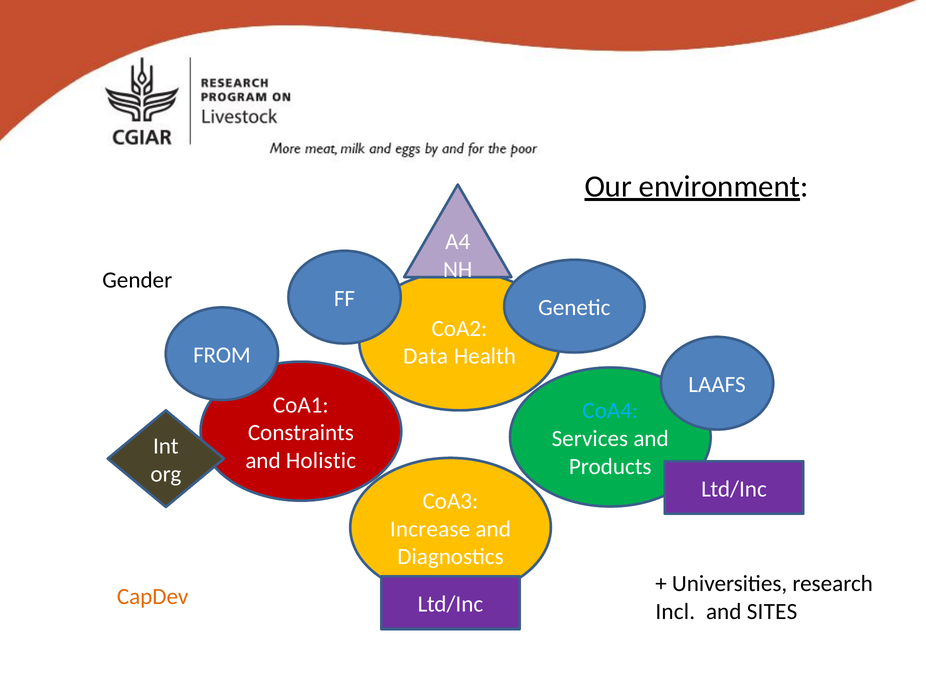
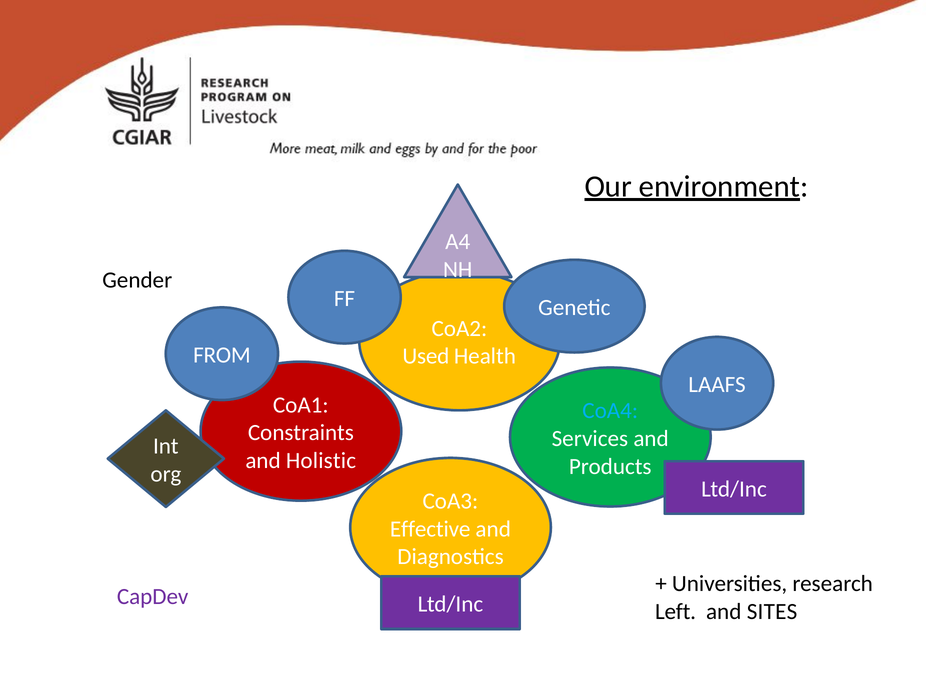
Data: Data -> Used (426, 356)
Increase: Increase -> Effective (430, 529)
CapDev colour: orange -> purple (153, 596)
Incl: Incl -> Left (676, 611)
